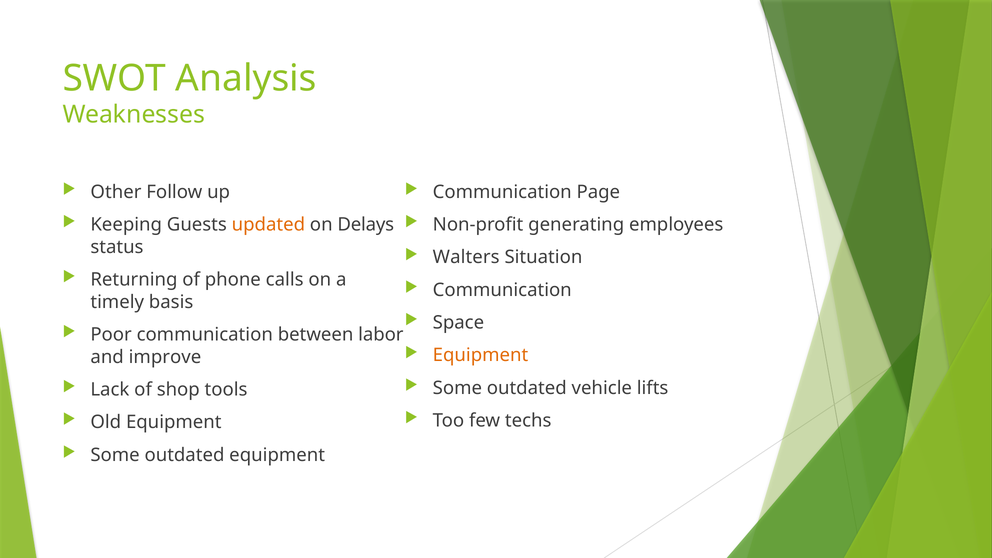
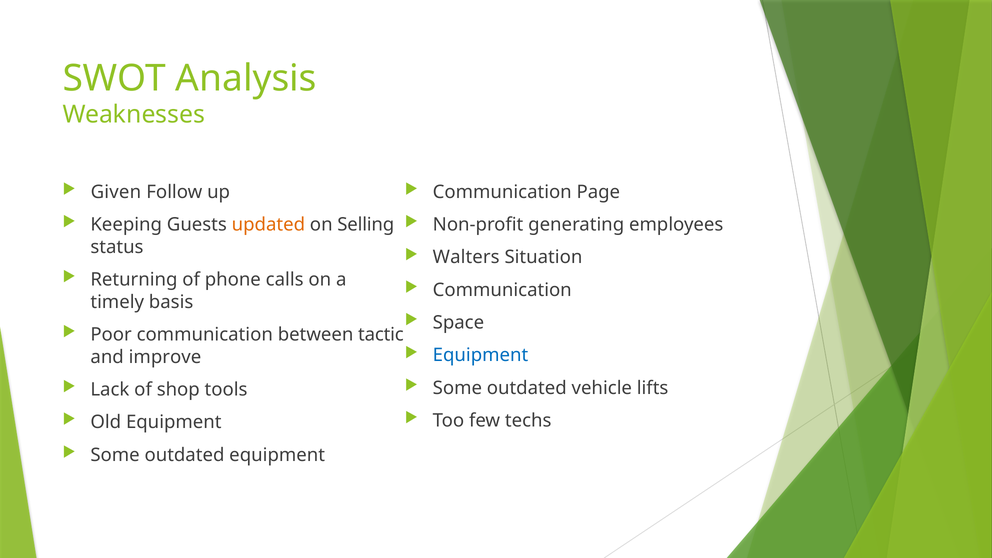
Other: Other -> Given (116, 192)
Delays: Delays -> Selling (366, 225)
labor: labor -> tactic (381, 335)
Equipment colour: orange -> blue (480, 355)
